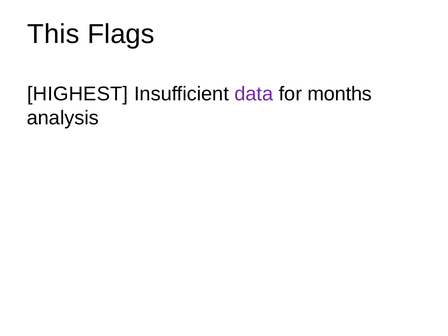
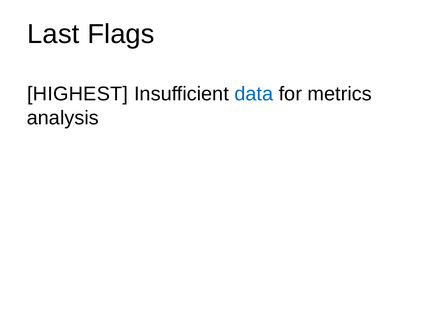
This: This -> Last (53, 34)
data colour: purple -> blue (254, 94)
months: months -> metrics (340, 94)
